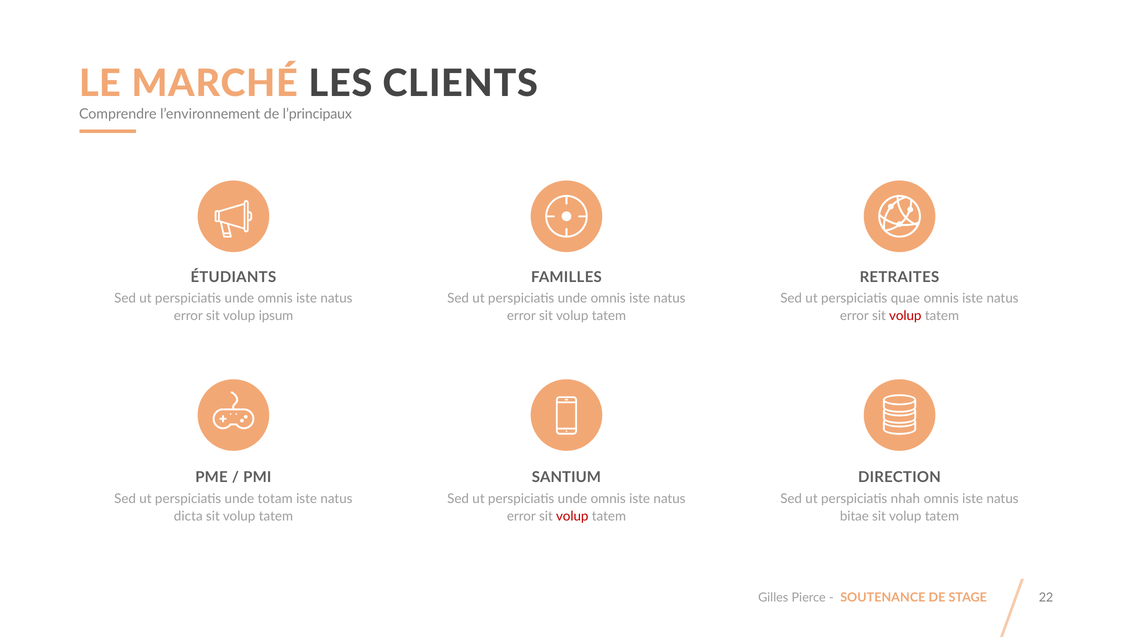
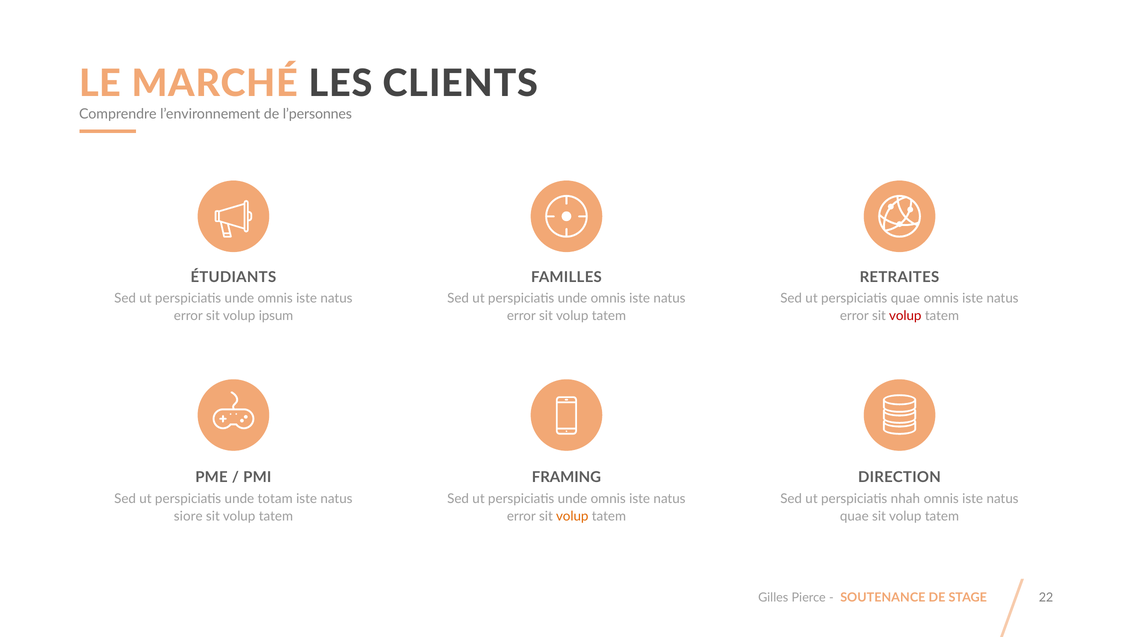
l’principaux: l’principaux -> l’personnes (317, 114)
SANTIUM: SANTIUM -> FRAMING (566, 478)
dicta: dicta -> siore (188, 516)
volup colour: red -> orange (572, 516)
bitae: bitae -> quae (854, 516)
